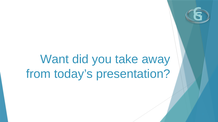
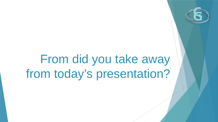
Want: Want -> From (55, 60)
